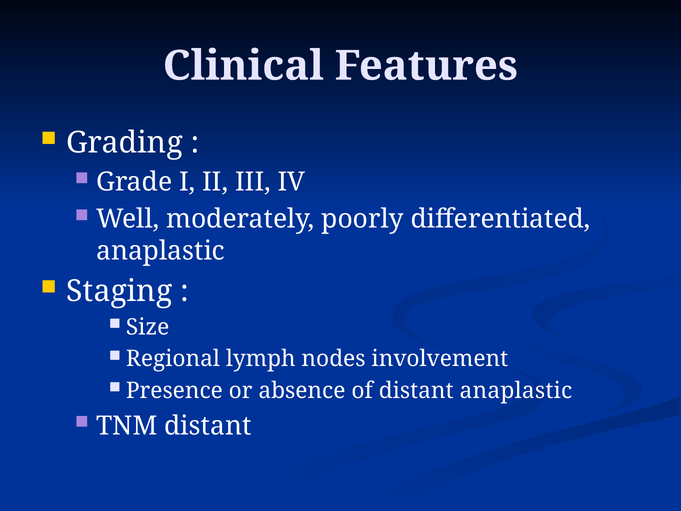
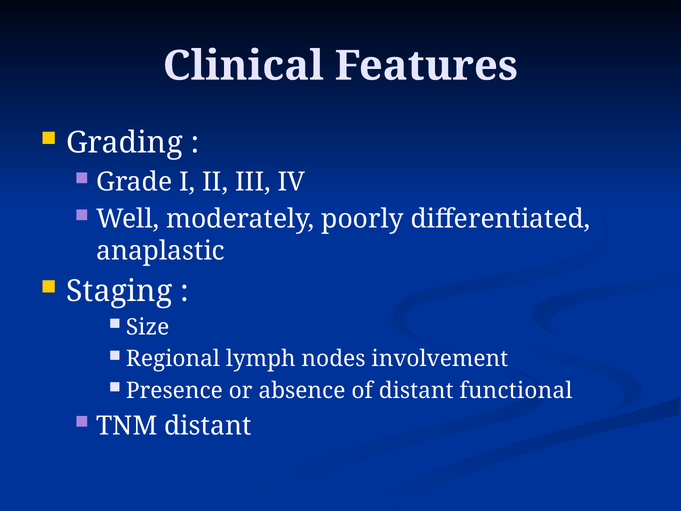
distant anaplastic: anaplastic -> functional (516, 391)
